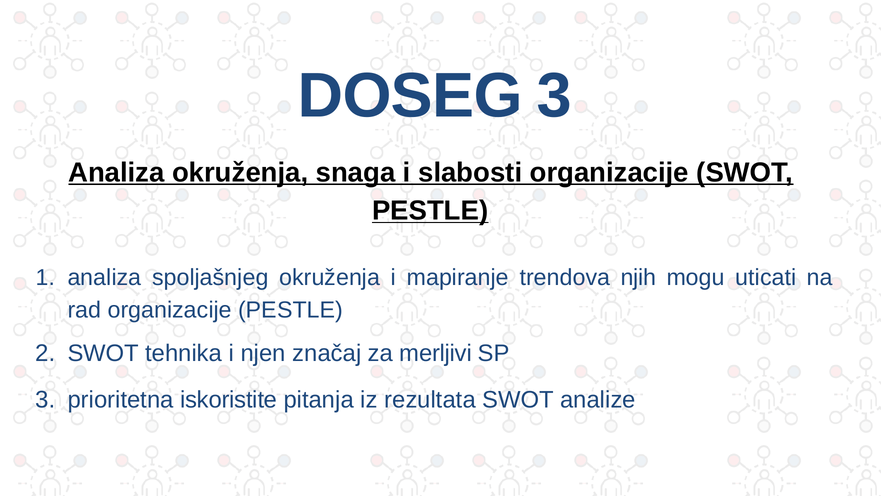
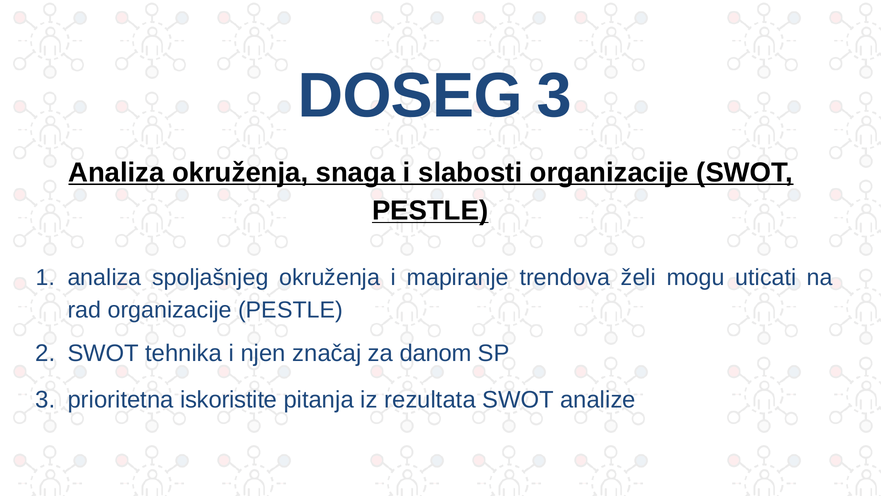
njih: njih -> želi (638, 278)
merljivi: merljivi -> danom (436, 353)
